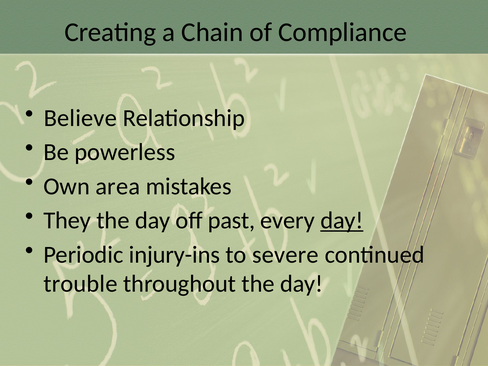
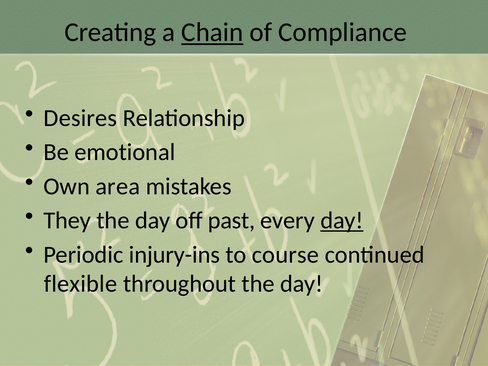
Chain underline: none -> present (212, 32)
Believe: Believe -> Desires (80, 118)
powerless: powerless -> emotional (125, 152)
severe: severe -> course (285, 255)
trouble: trouble -> flexible (80, 284)
